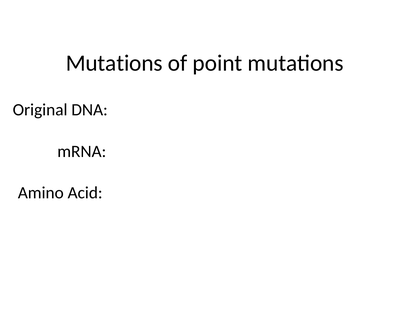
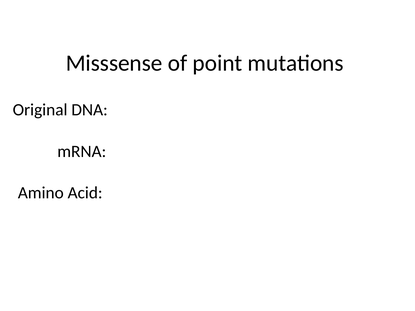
Mutations: Mutations -> Misssense (114, 63)
